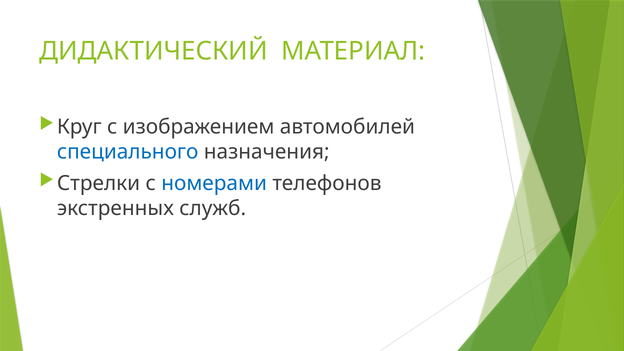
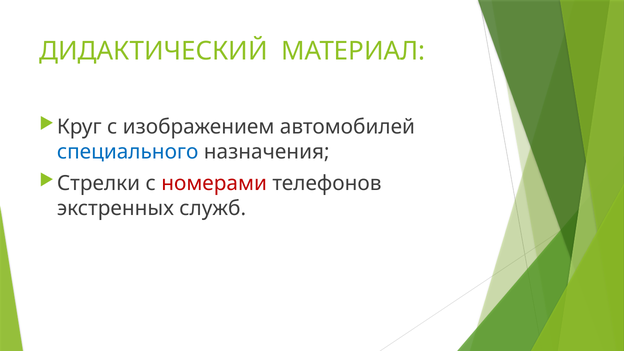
номерами colour: blue -> red (214, 183)
